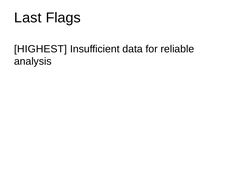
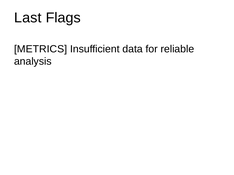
HIGHEST: HIGHEST -> METRICS (41, 49)
